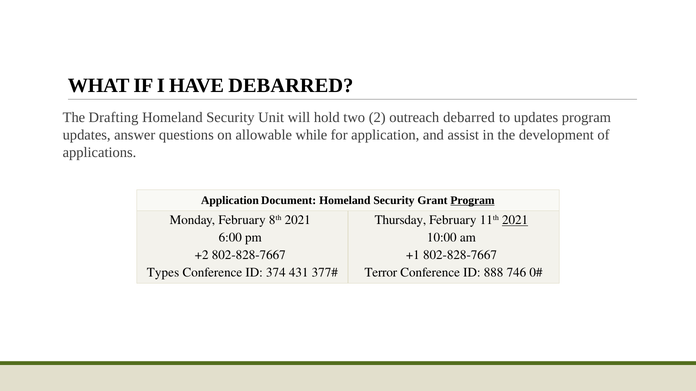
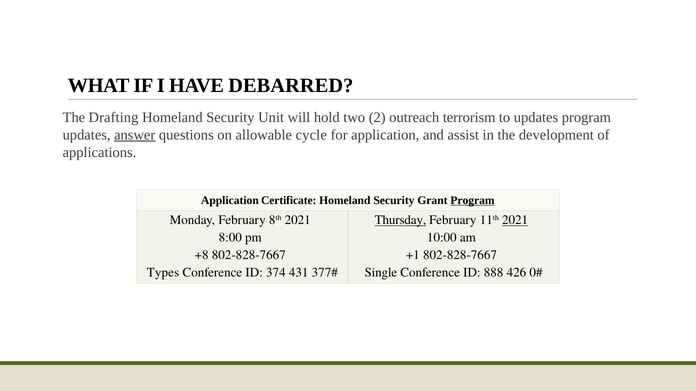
outreach debarred: debarred -> terrorism (469, 118)
answer underline: none -> present (135, 135)
while: while -> cycle (311, 135)
Document: Document -> Certificate (289, 201)
Thursday underline: none -> present (400, 220)
6:00: 6:00 -> 8:00 (230, 238)
+2: +2 -> +8 (202, 255)
Terror: Terror -> Single (381, 273)
746: 746 -> 426 (516, 273)
